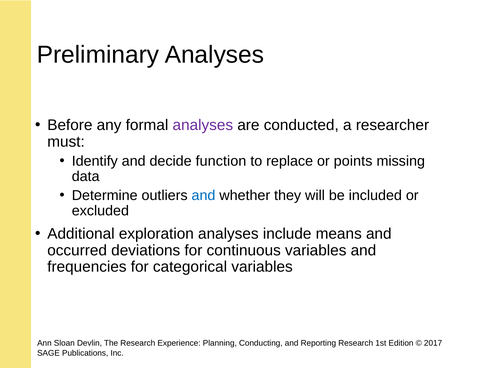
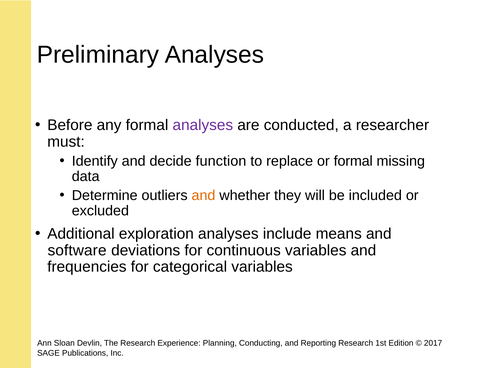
or points: points -> formal (353, 161)
and colour: blue -> orange (204, 195)
occurred: occurred -> software (77, 250)
